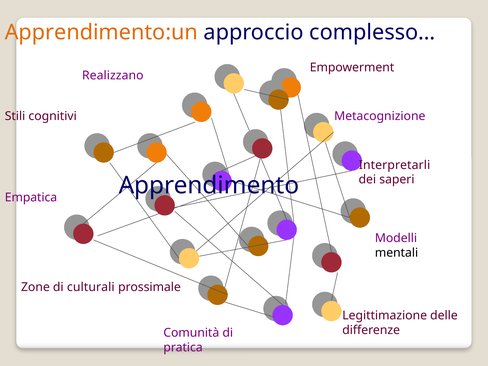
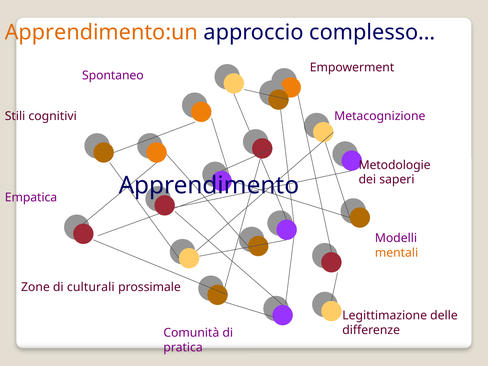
Realizzano: Realizzano -> Spontaneo (113, 76)
Interpretarli: Interpretarli -> Metodologie (395, 165)
mentali colour: black -> orange (397, 253)
